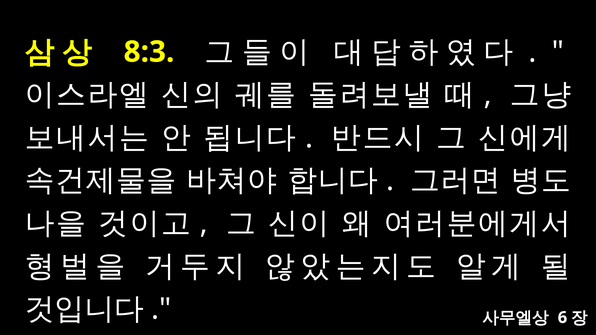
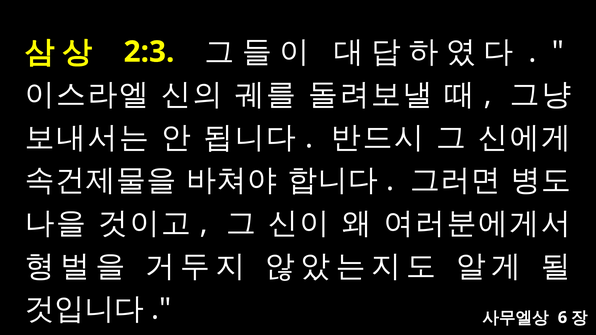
8:3: 8:3 -> 2:3 (149, 52)
